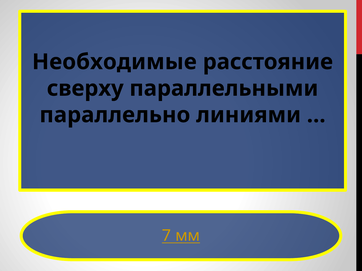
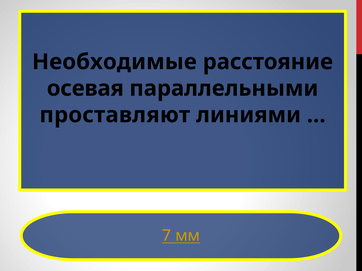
сверху: сверху -> осевая (85, 89)
параллельно: параллельно -> проставляют (115, 115)
